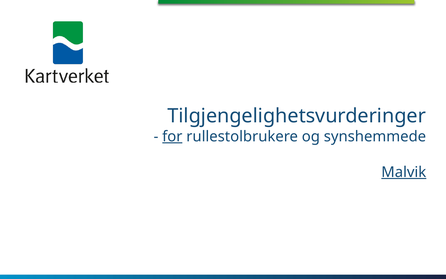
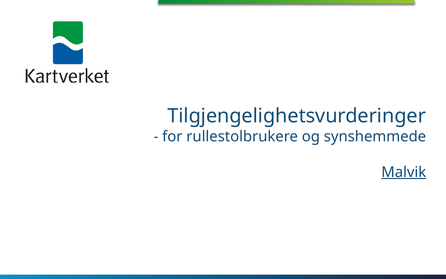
for underline: present -> none (172, 136)
